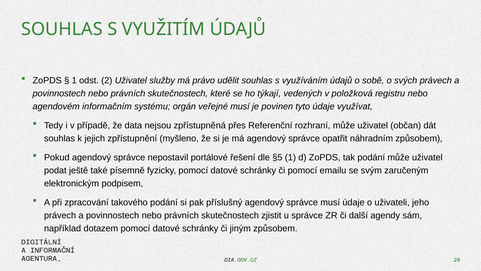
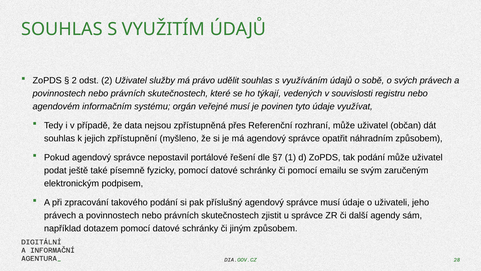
1: 1 -> 2 (74, 80)
položková: položková -> souvislosti (352, 93)
§5: §5 -> §7 (277, 157)
